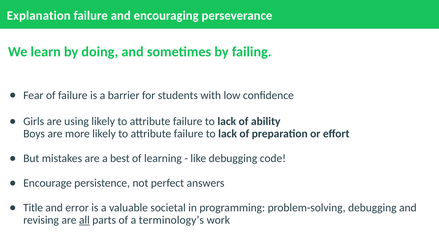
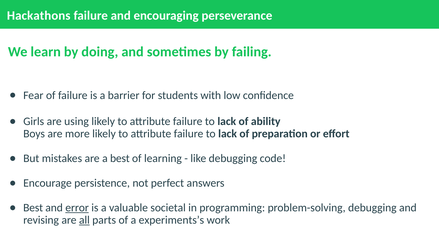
Explanation: Explanation -> Hackathons (39, 16)
Title: Title -> Best (33, 208)
error underline: none -> present (77, 208)
terminology’s: terminology’s -> experiments’s (171, 220)
